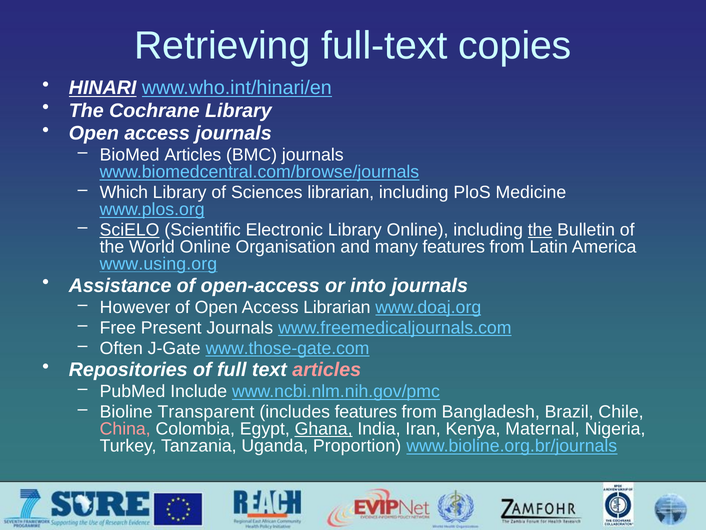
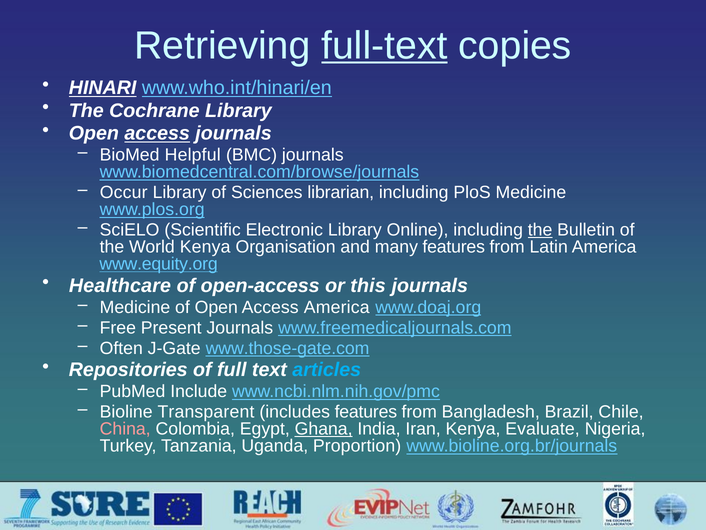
full-text underline: none -> present (384, 46)
access underline: none -> present (157, 133)
BioMed Articles: Articles -> Helpful (193, 155)
Which: Which -> Occur (124, 192)
SciELO underline: present -> none (130, 230)
World Online: Online -> Kenya (205, 247)
www.using.org: www.using.org -> www.equity.org (159, 264)
Assistance: Assistance -> Healthcare (120, 285)
into: into -> this (368, 285)
However: However -> Medicine (135, 307)
Access Librarian: Librarian -> America (337, 307)
articles colour: pink -> light blue (327, 370)
Maternal: Maternal -> Evaluate (543, 429)
